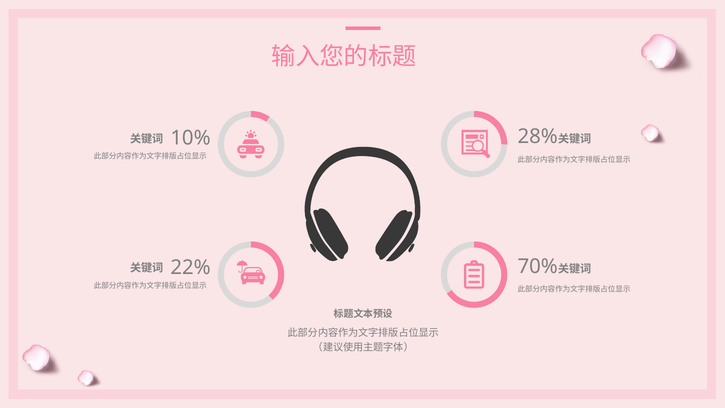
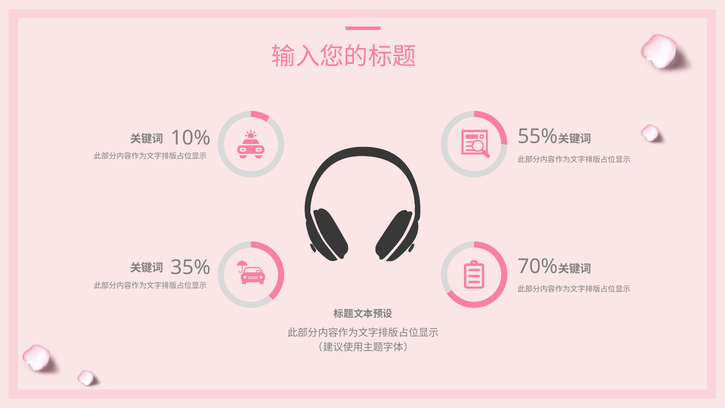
28%: 28% -> 55% (538, 137)
22%: 22% -> 35% (191, 267)
